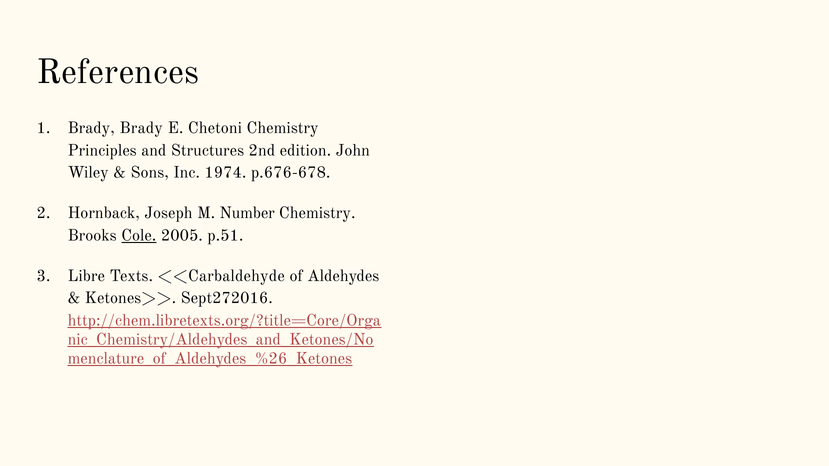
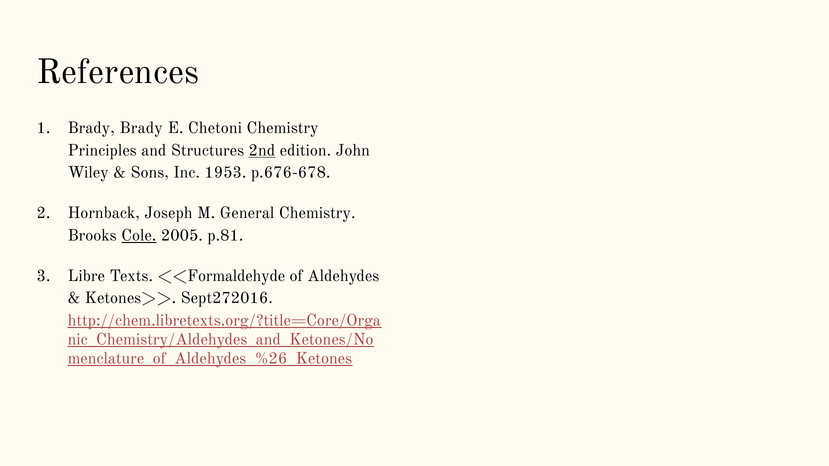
2nd underline: none -> present (262, 150)
1974: 1974 -> 1953 (225, 173)
Number: Number -> General (247, 213)
p.51: p.51 -> p.81 (225, 236)
<<Carbaldehyde: <<Carbaldehyde -> <<Formaldehyde (221, 276)
